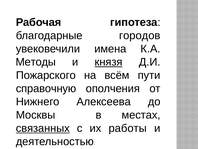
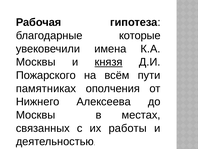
городов: городов -> которые (140, 35)
Методы: Методы -> Москвы (36, 62)
справочную: справочную -> памятниках (46, 88)
связанных underline: present -> none (43, 128)
